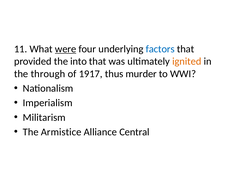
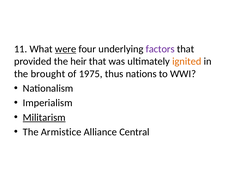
factors colour: blue -> purple (160, 49)
into: into -> heir (79, 62)
through: through -> brought (48, 74)
1917: 1917 -> 1975 (91, 74)
murder: murder -> nations (141, 74)
Militarism underline: none -> present (44, 118)
